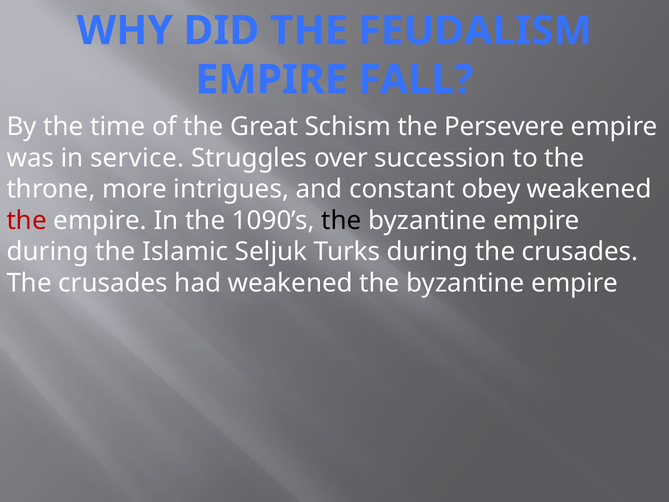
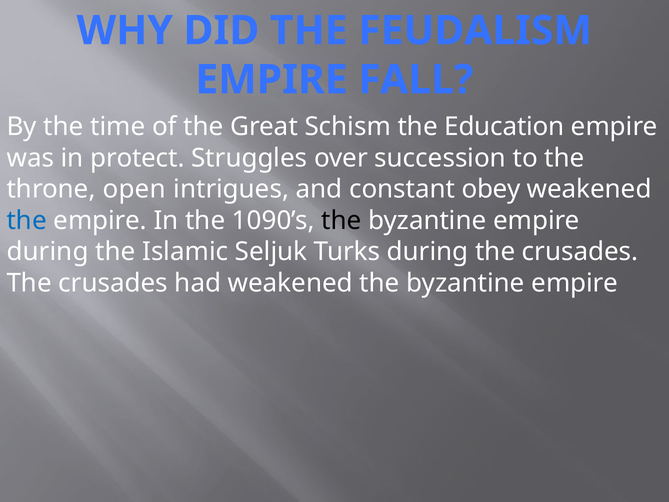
Persevere: Persevere -> Education (504, 127)
service: service -> protect (137, 158)
more: more -> open (134, 189)
the colour: red -> blue (27, 220)
